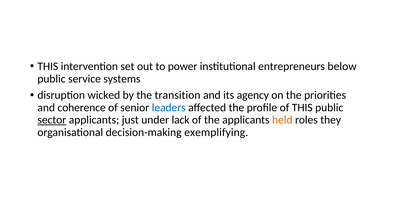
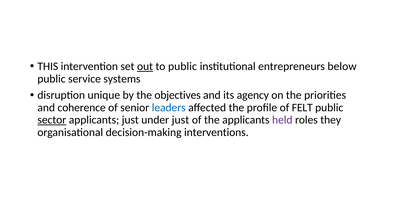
out underline: none -> present (145, 67)
to power: power -> public (182, 67)
wicked: wicked -> unique (104, 95)
transition: transition -> objectives (178, 95)
of THIS: THIS -> FELT (302, 108)
under lack: lack -> just (180, 120)
held colour: orange -> purple (282, 120)
exemplifying: exemplifying -> interventions (216, 133)
